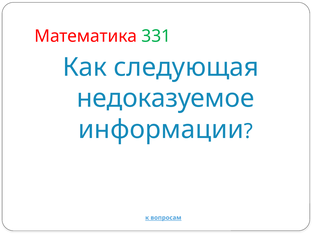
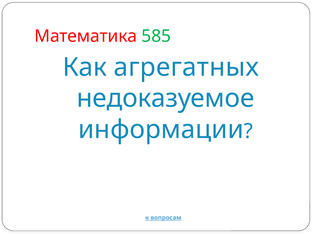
331: 331 -> 585 (156, 36)
следующая: следующая -> агрегатных (186, 67)
